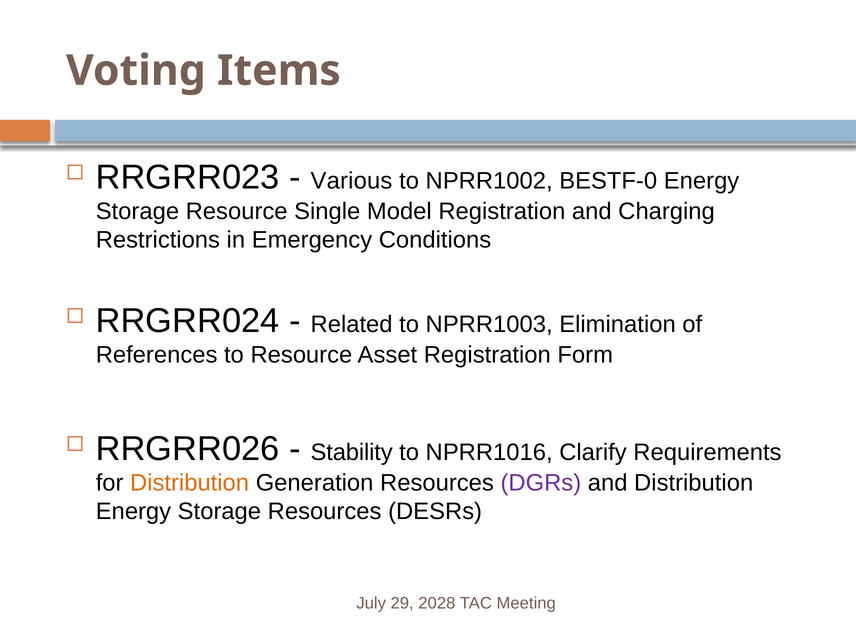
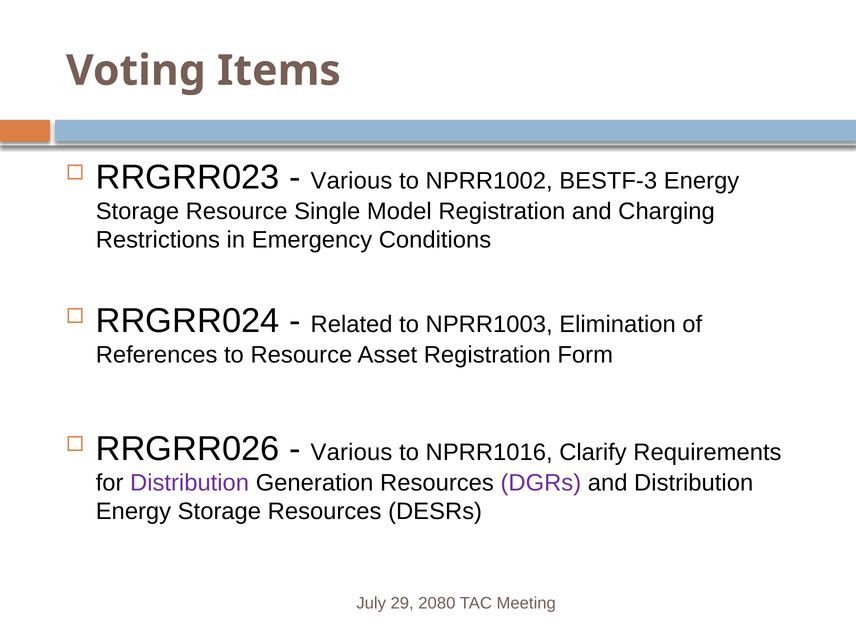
BESTF-0: BESTF-0 -> BESTF-3 (608, 181)
Stability: Stability -> Various (351, 452)
Distribution colour: orange -> purple (190, 483)
2028: 2028 -> 2080 (437, 603)
